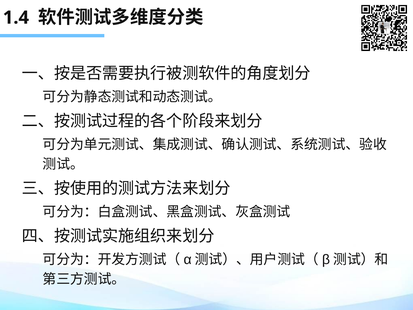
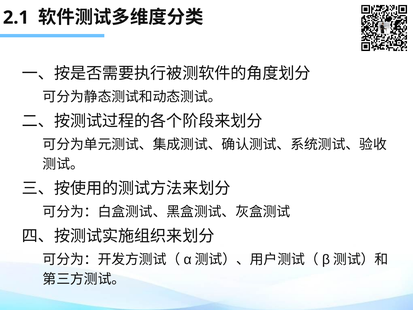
1.4: 1.4 -> 2.1 (16, 18)
